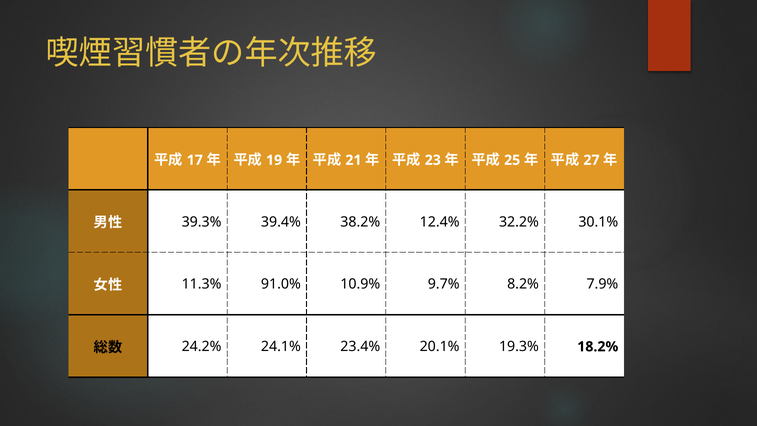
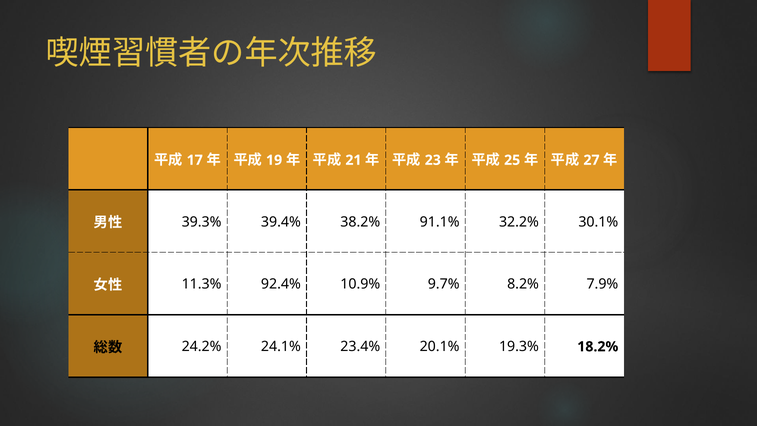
12.4%: 12.4% -> 91.1% (440, 222)
91.0%: 91.0% -> 92.4% (281, 284)
